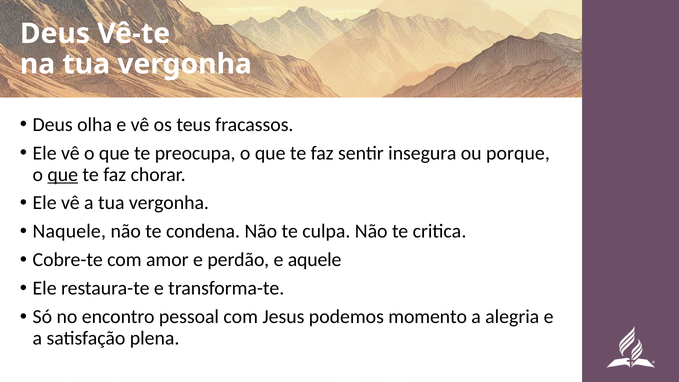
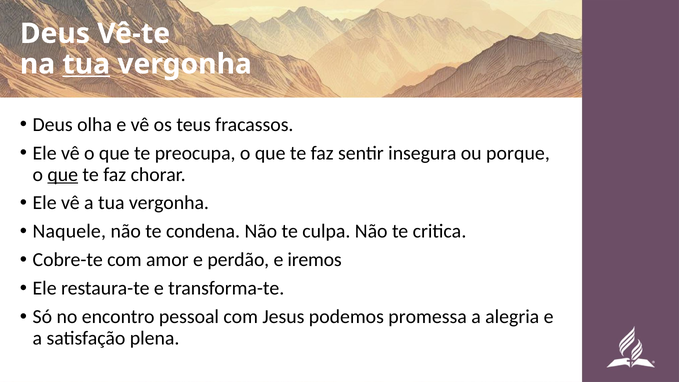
tua underline: none -> present (86, 64)
aquele: aquele -> iremos (315, 260)
momento: momento -> promessa (428, 317)
